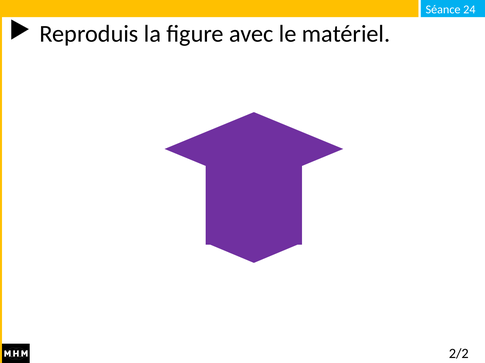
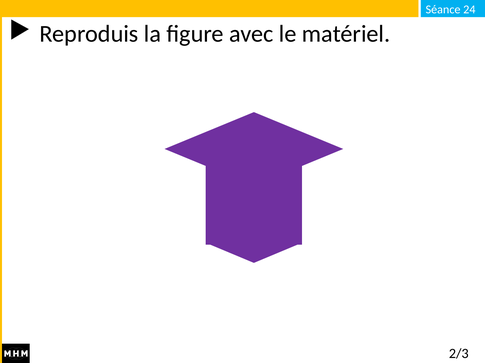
2/2: 2/2 -> 2/3 (459, 354)
